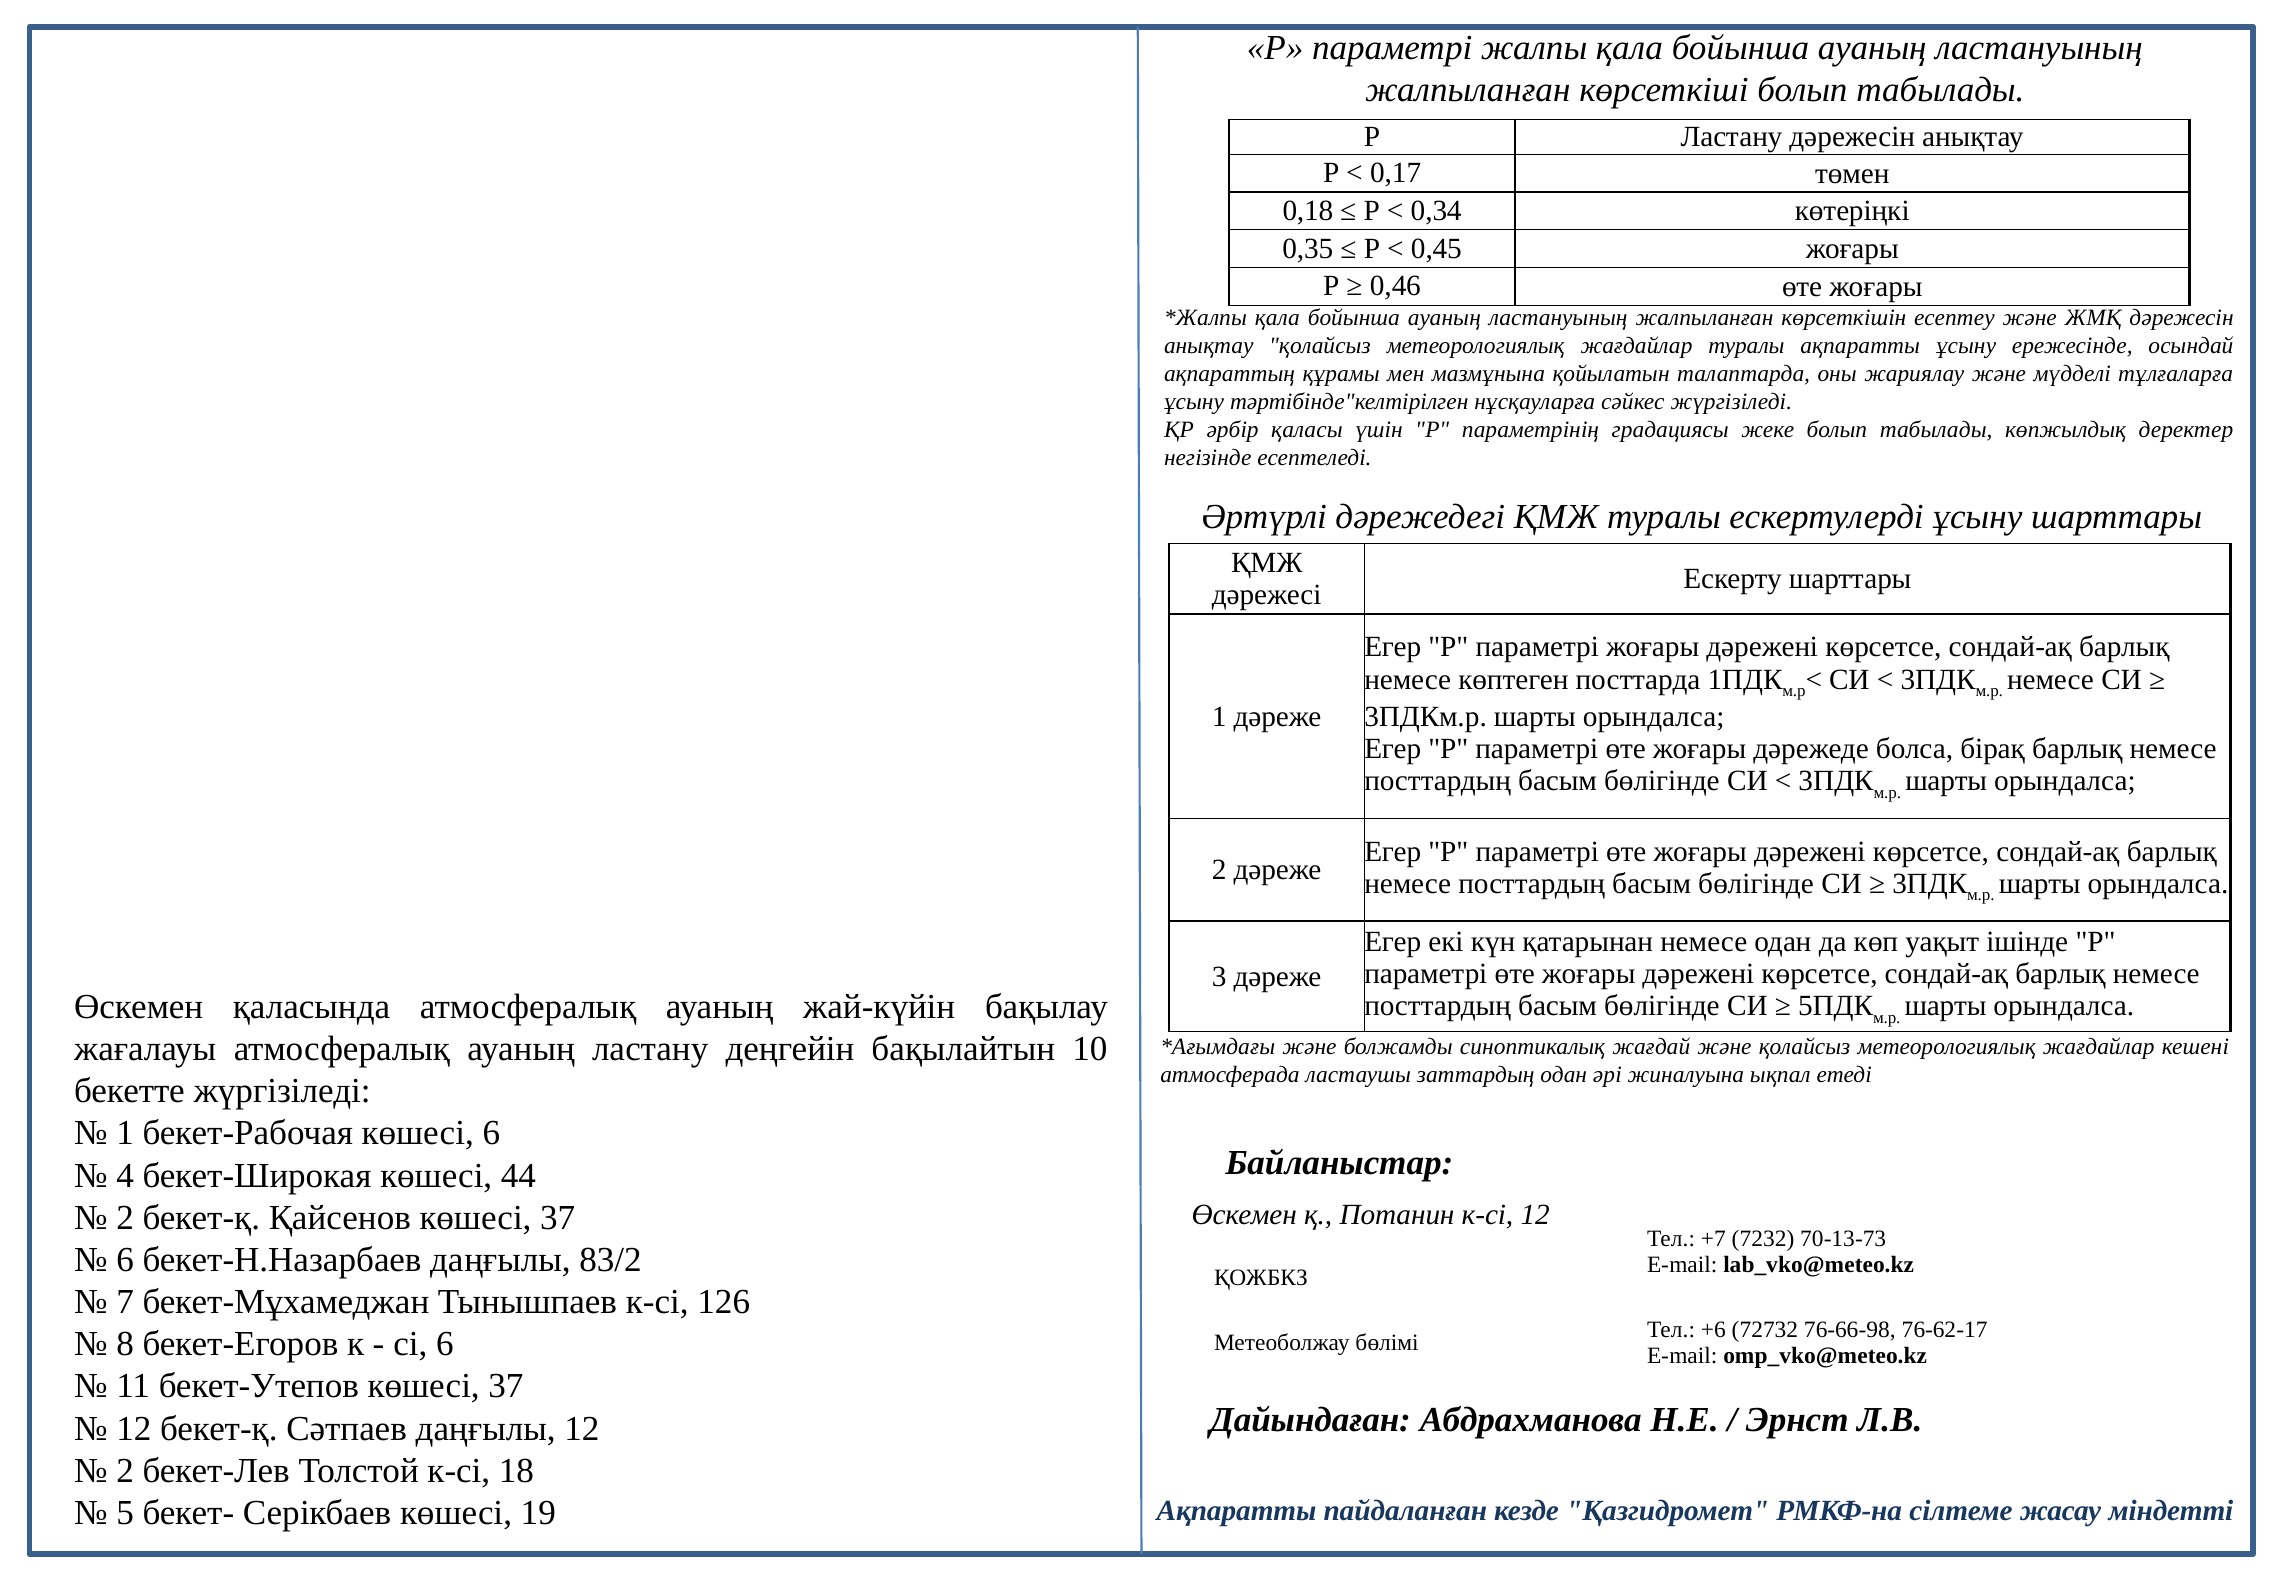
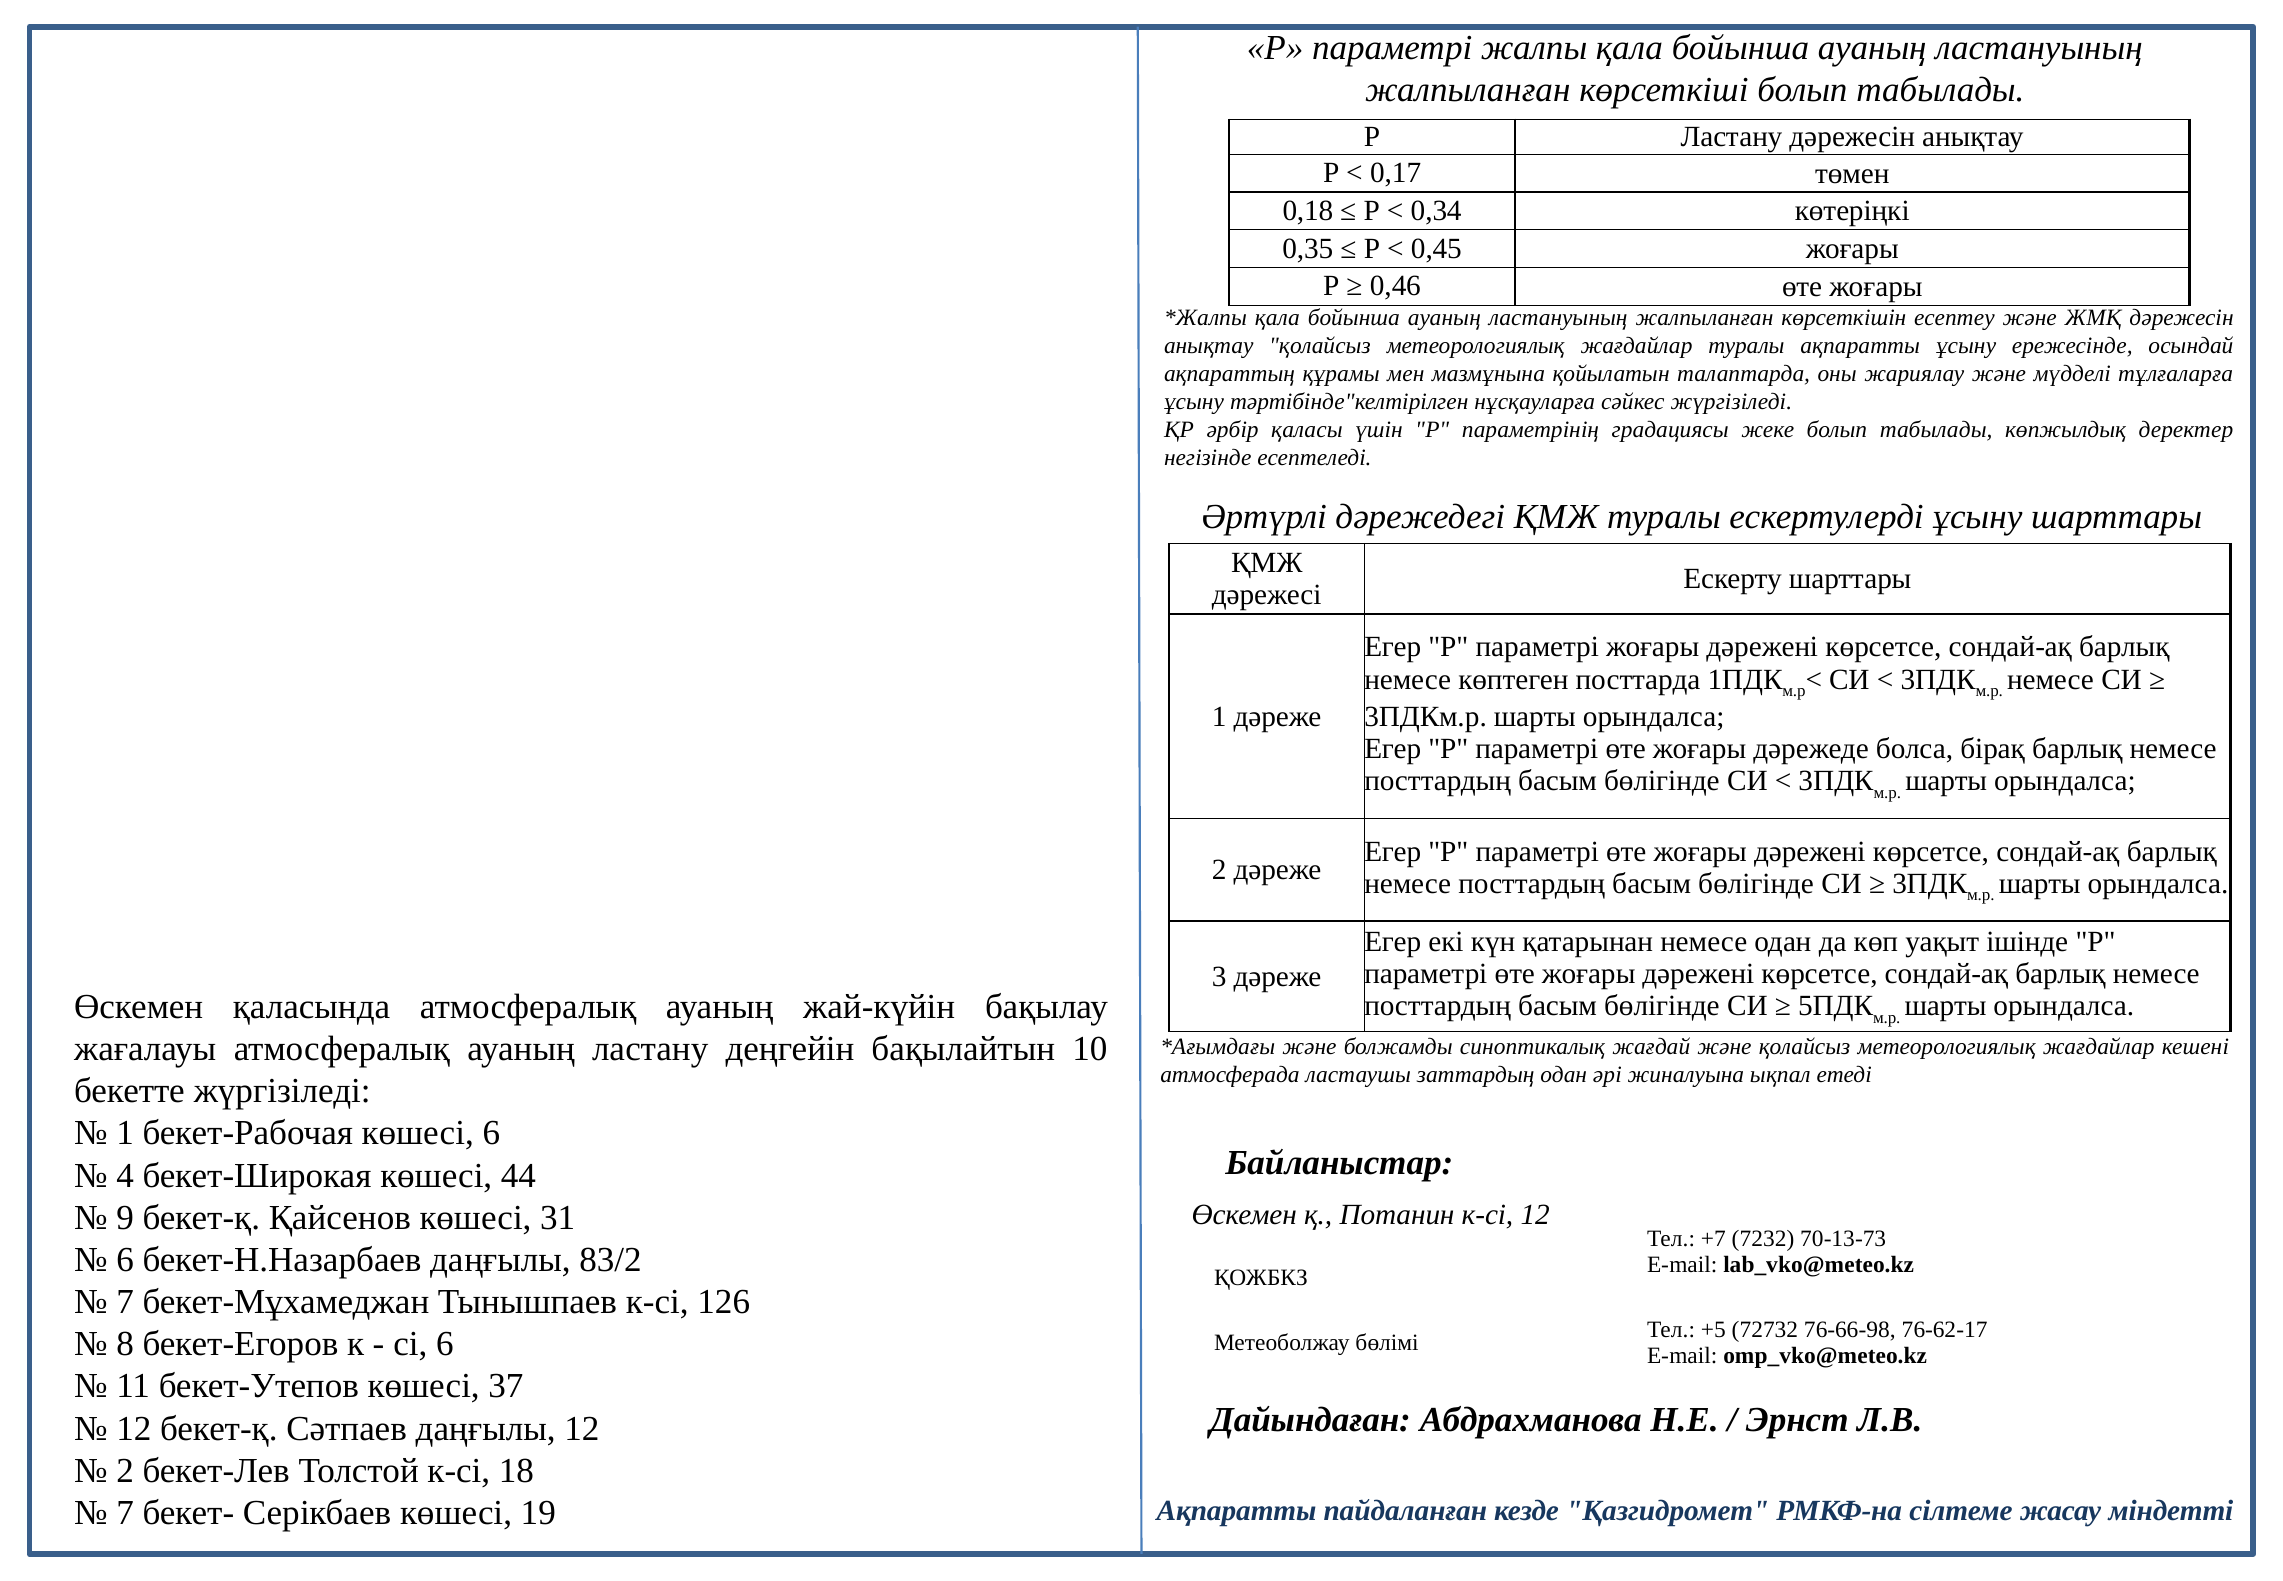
2: 2 -> 9 (125, 1217)
Қайсенов көшесі 37: 37 -> 31 (558, 1217)
+6: +6 -> +5 (1713, 1329)
5: 5 -> 7 (125, 1512)
